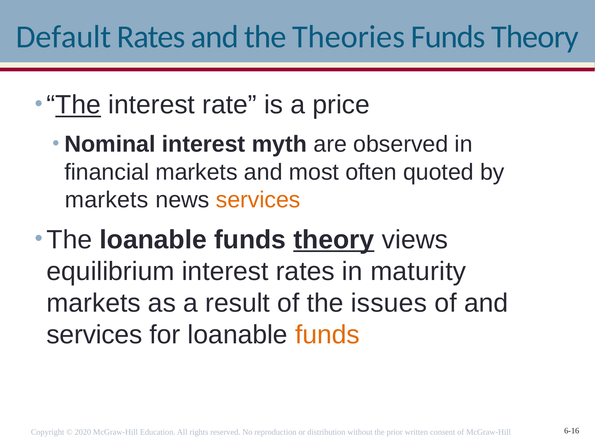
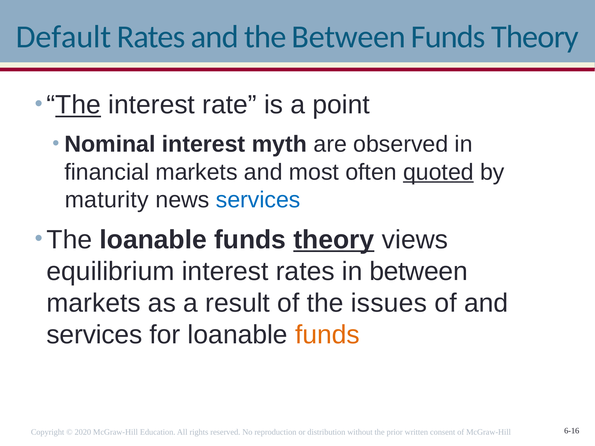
the Theories: Theories -> Between (349, 37)
price: price -> point (341, 105)
quoted underline: none -> present (438, 172)
markets: markets -> maturity (107, 200)
services colour: orange -> blue (258, 200)
in maturity: maturity -> between (419, 272)
